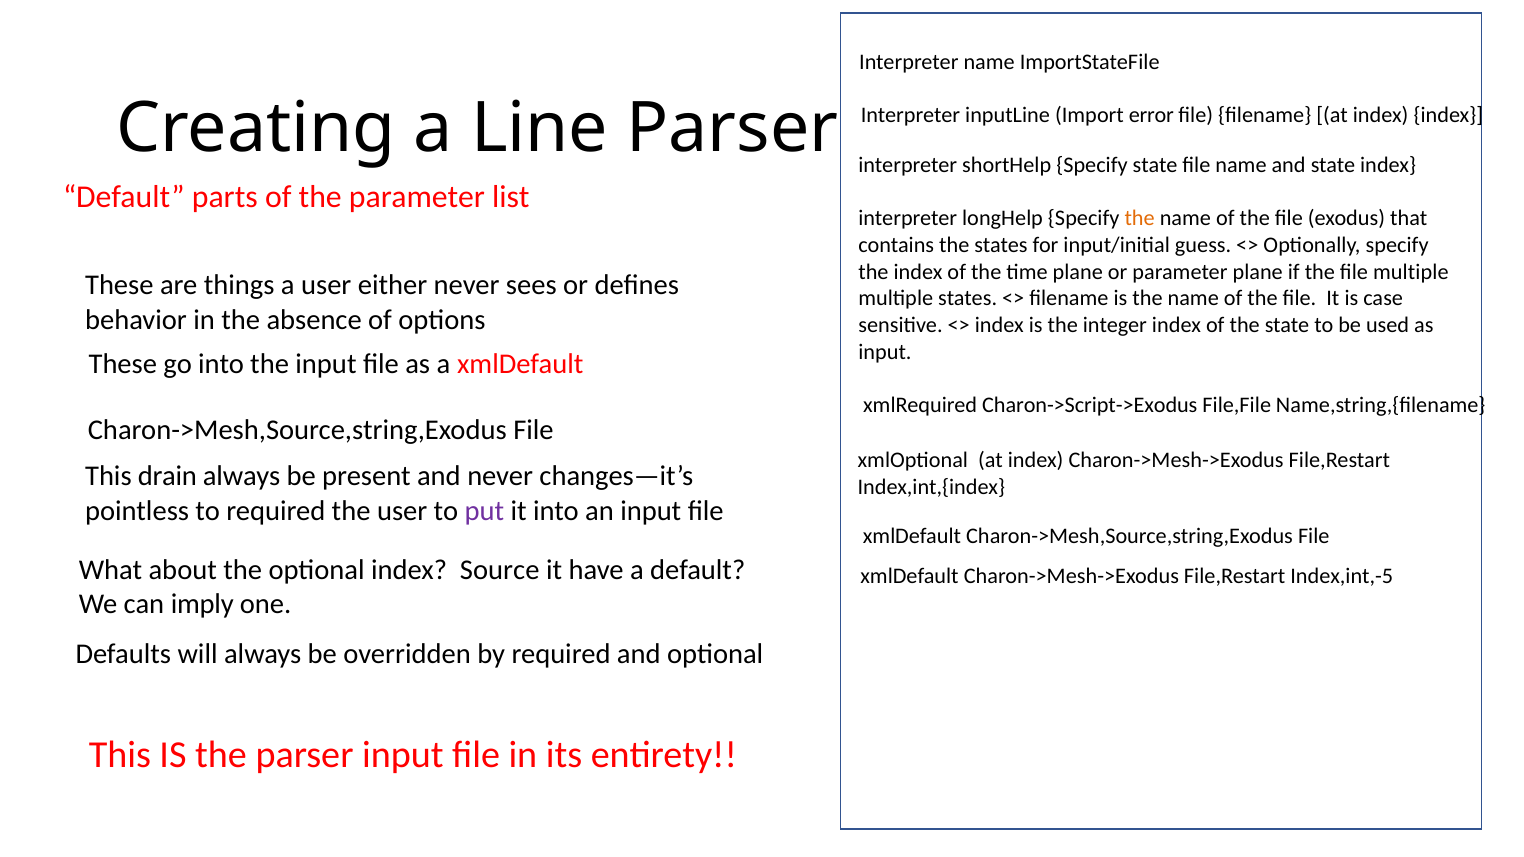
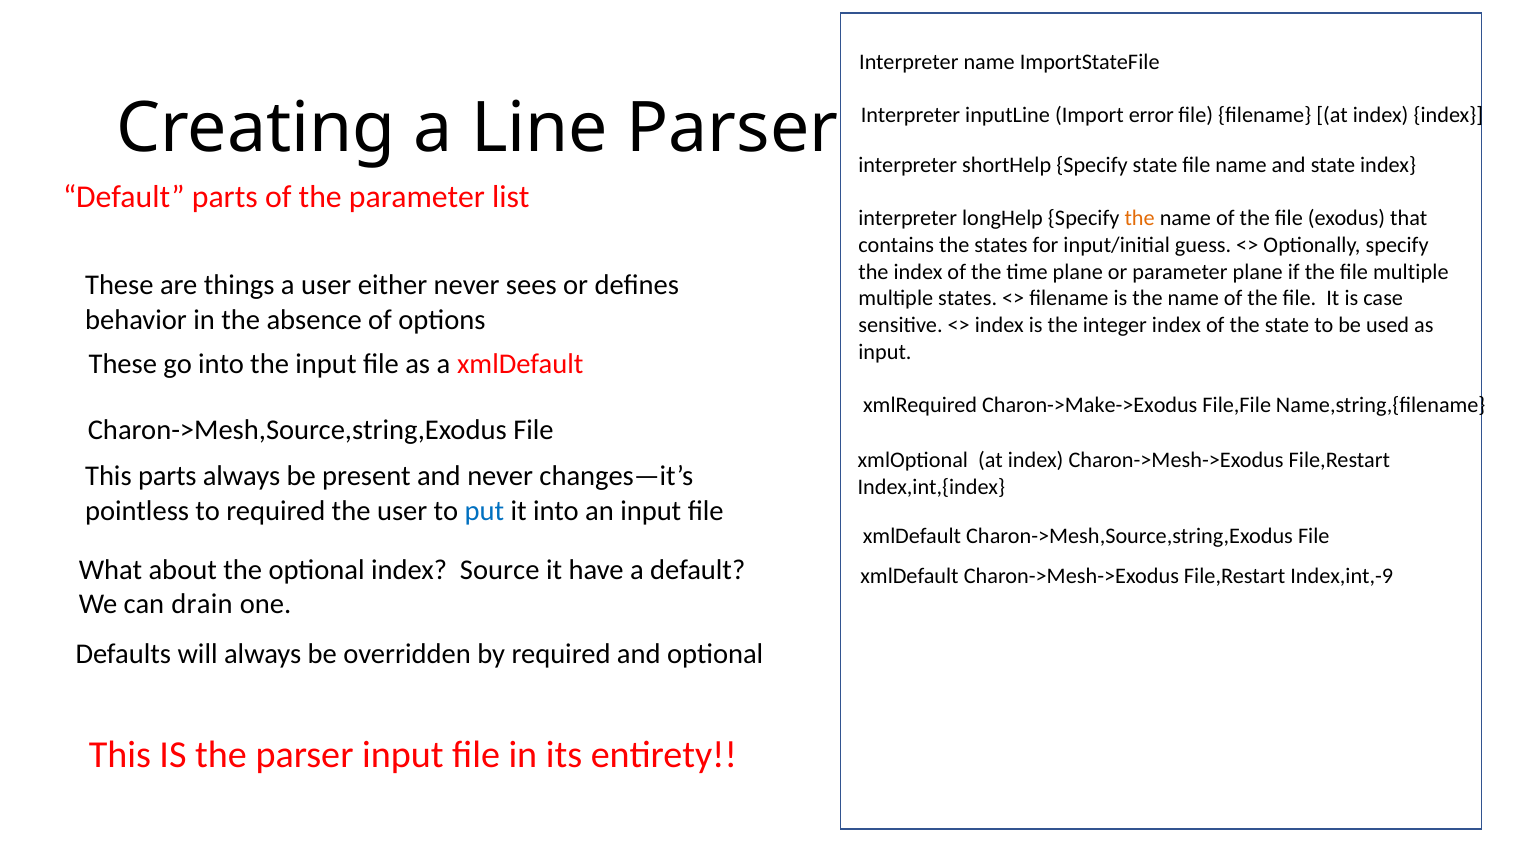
Charon->Script->Exodus: Charon->Script->Exodus -> Charon->Make->Exodus (1090, 405)
This drain: drain -> parts (167, 476)
put colour: purple -> blue (484, 511)
Index,int,-5: Index,int,-5 -> Index,int,-9 (1342, 577)
imply: imply -> drain (202, 604)
